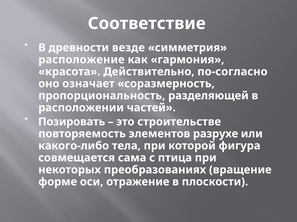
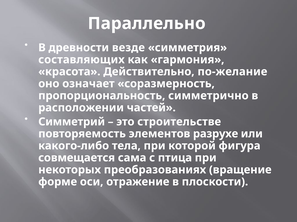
Соответствие: Соответствие -> Параллельно (147, 24)
расположение: расположение -> составляющих (81, 60)
по-согласно: по-согласно -> по-желание (232, 72)
разделяющей: разделяющей -> симметрично (208, 96)
Позировать: Позировать -> Симметрий (72, 122)
